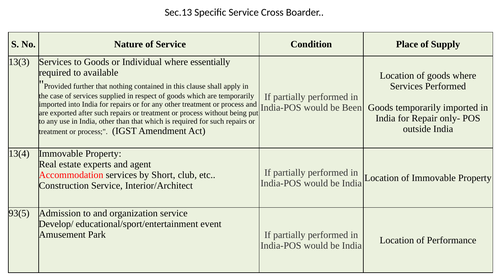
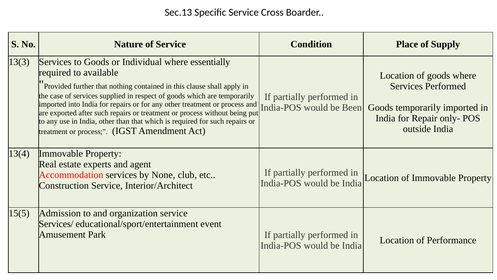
Short: Short -> None (163, 175)
93(5: 93(5 -> 15(5 (19, 213)
Develop/: Develop/ -> Services/ (56, 224)
